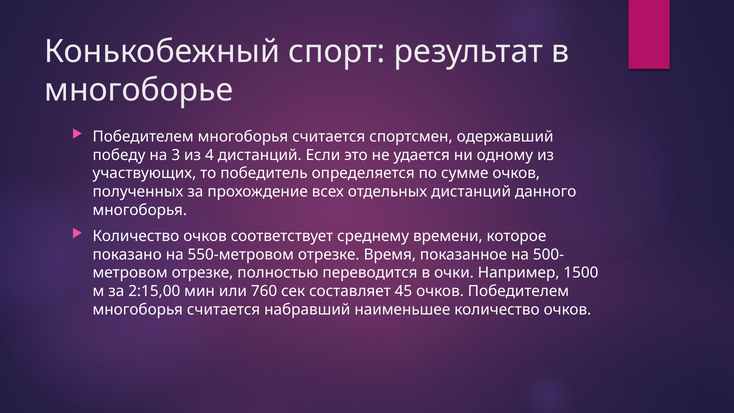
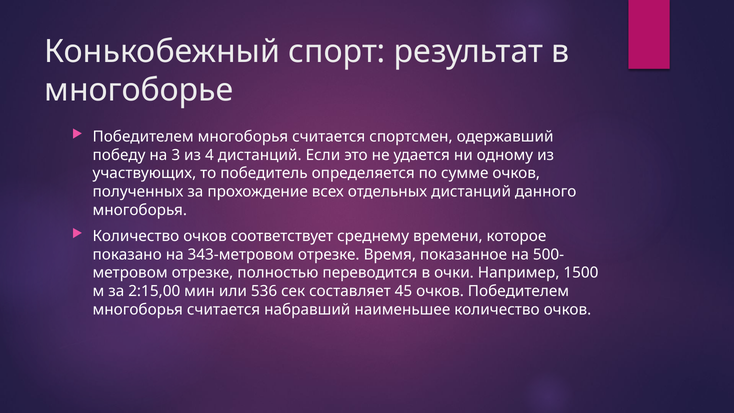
550-метровом: 550-метровом -> 343-метровом (241, 254)
760: 760 -> 536 (264, 291)
